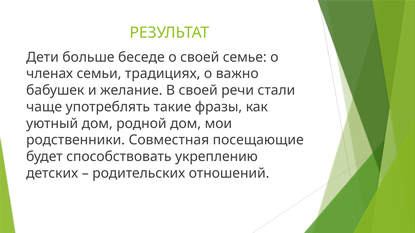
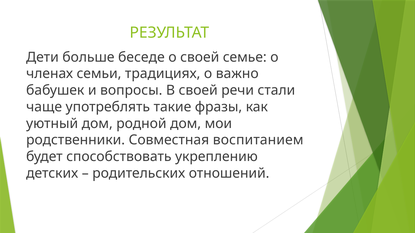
желание: желание -> вопросы (131, 90)
посещающие: посещающие -> воспитанием (258, 140)
